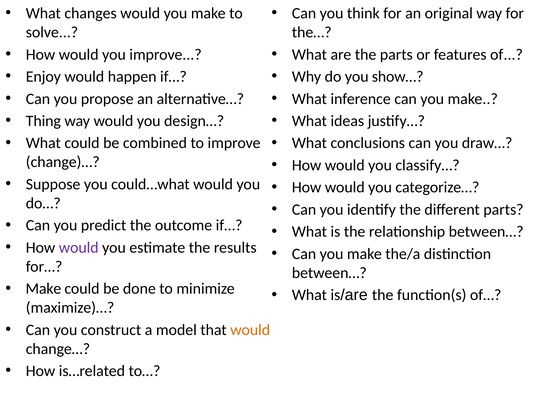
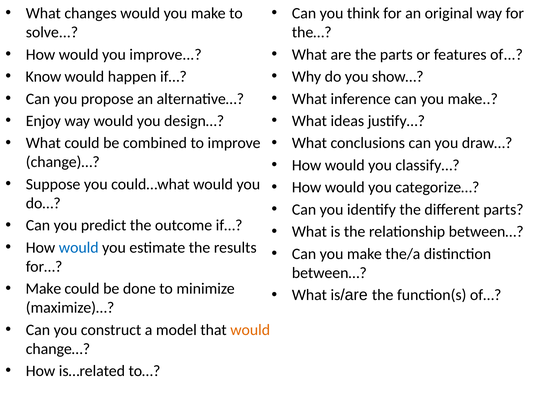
Enjoy: Enjoy -> Know (43, 77)
Thing: Thing -> Enjoy (43, 121)
would colour: purple -> blue (79, 248)
